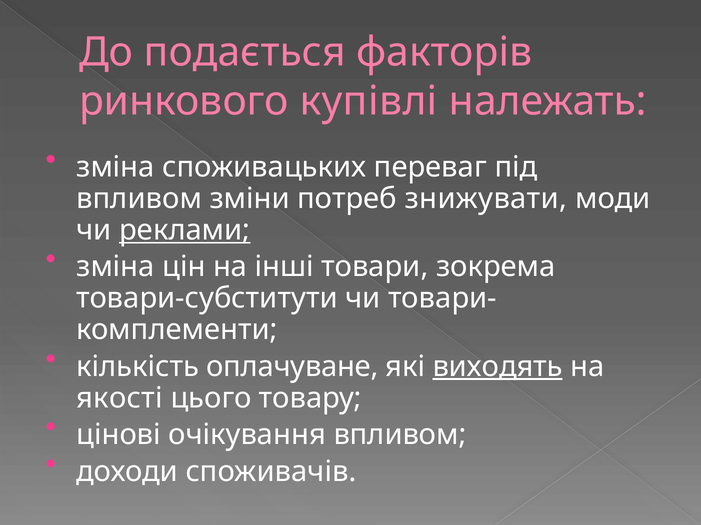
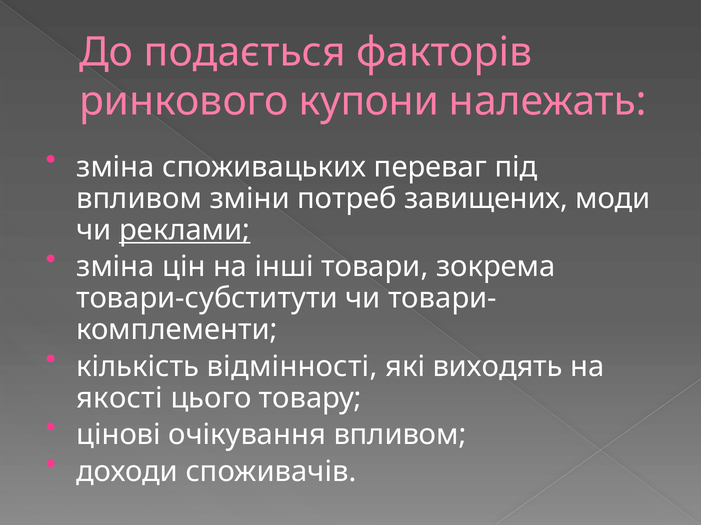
купівлі: купівлі -> купони (369, 102)
знижувати: знижувати -> завищених (486, 199)
оплачуване: оплачуване -> відмінності (292, 367)
виходять underline: present -> none (498, 367)
